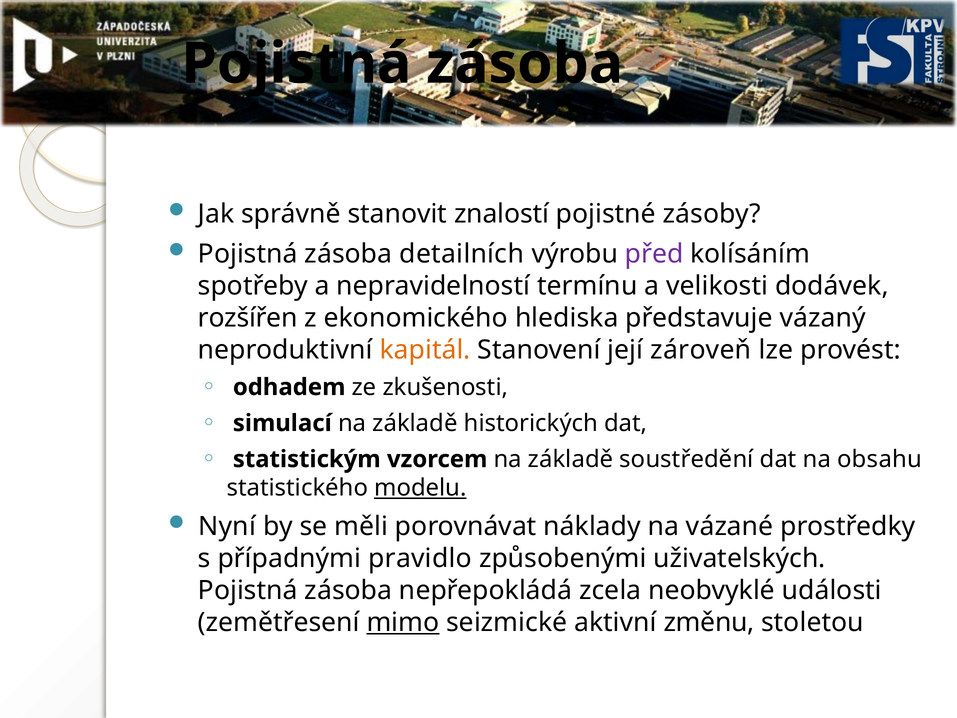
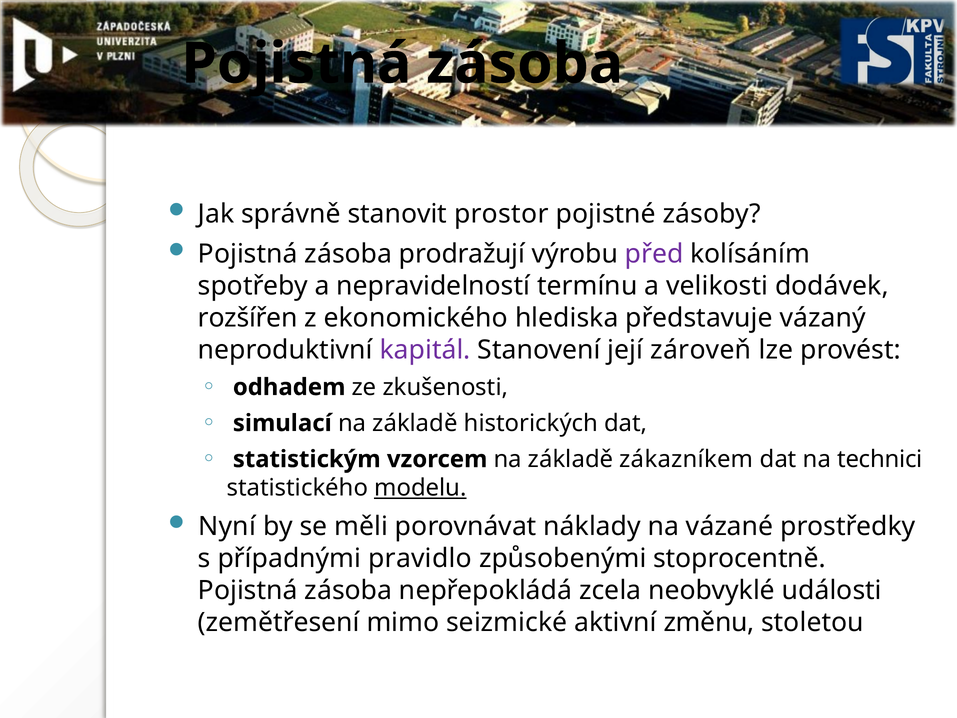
znalostí: znalostí -> prostor (501, 214)
detailních: detailních -> prodražují (462, 254)
kapitál colour: orange -> purple (425, 350)
soustředění: soustředění -> zákazníkem (686, 459)
obsahu: obsahu -> technici (880, 459)
uživatelských: uživatelských -> stoprocentně (740, 558)
mimo underline: present -> none (403, 622)
